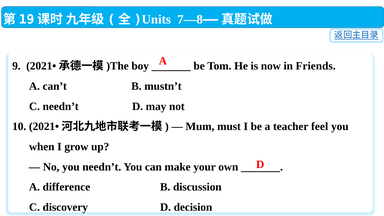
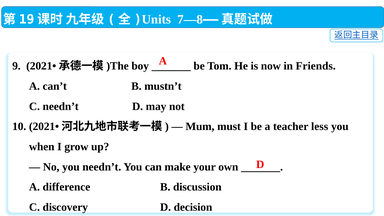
feel: feel -> less (320, 126)
